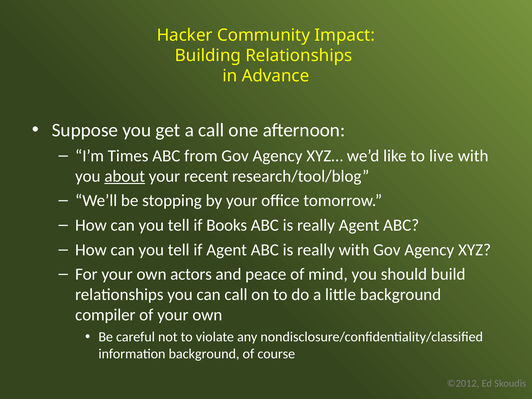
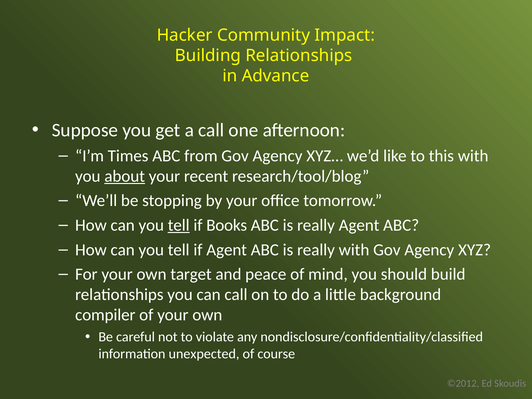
live: live -> this (441, 156)
tell underline: none -> present (179, 225)
actors: actors -> target (191, 274)
information background: background -> unexpected (204, 354)
